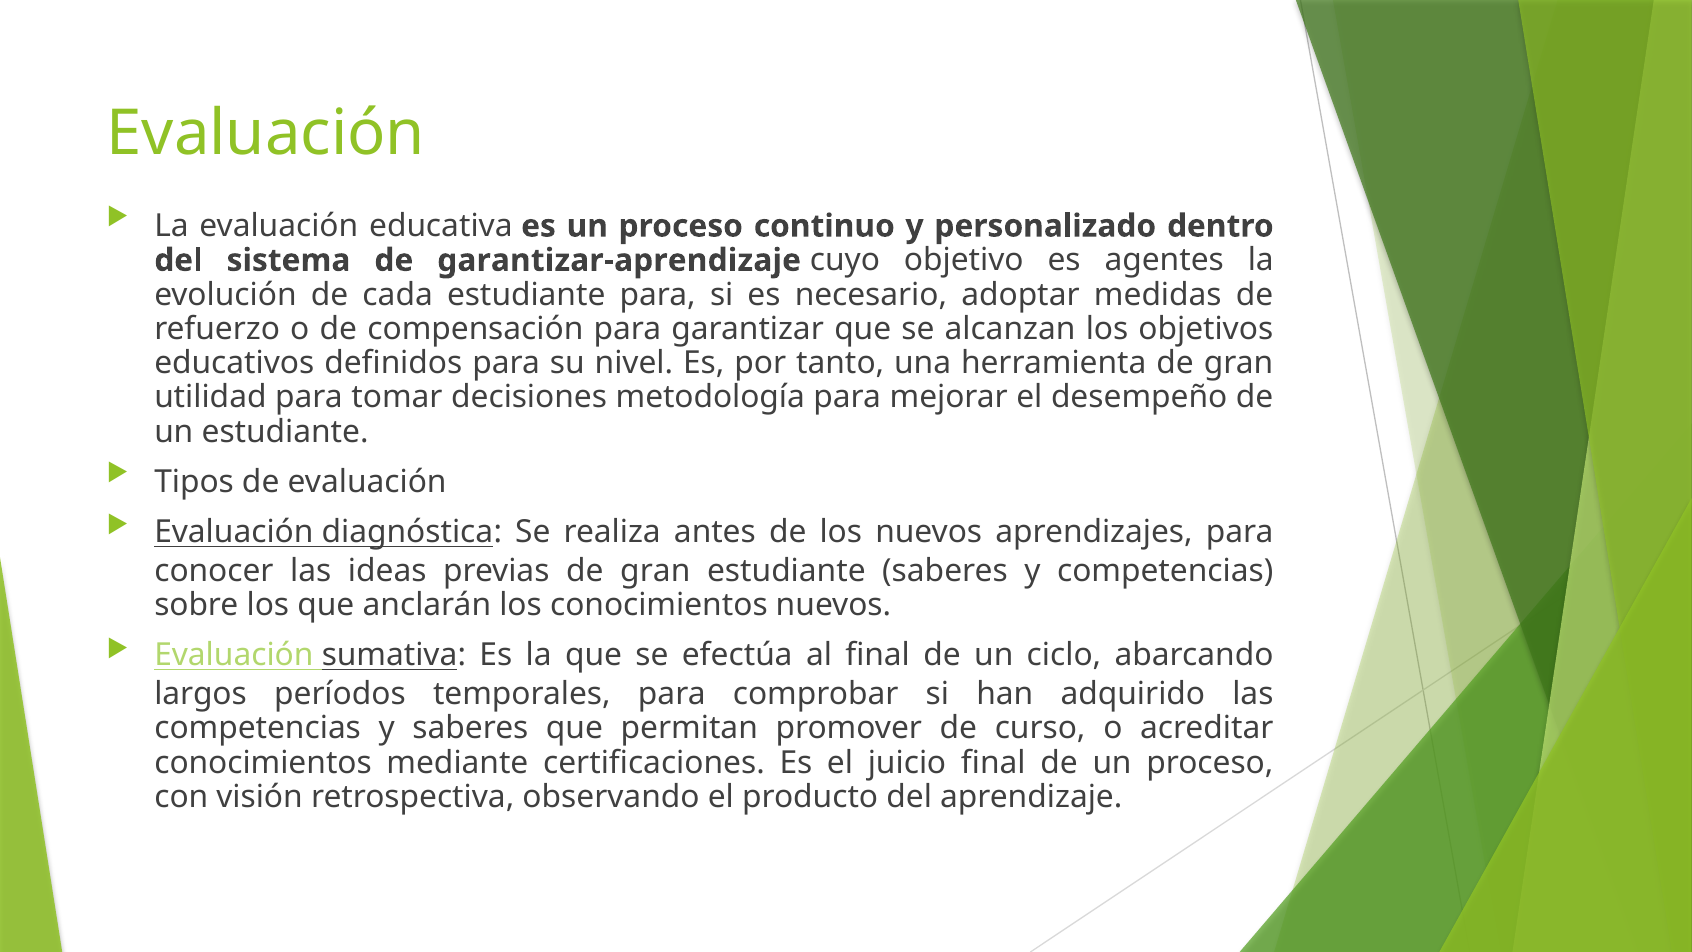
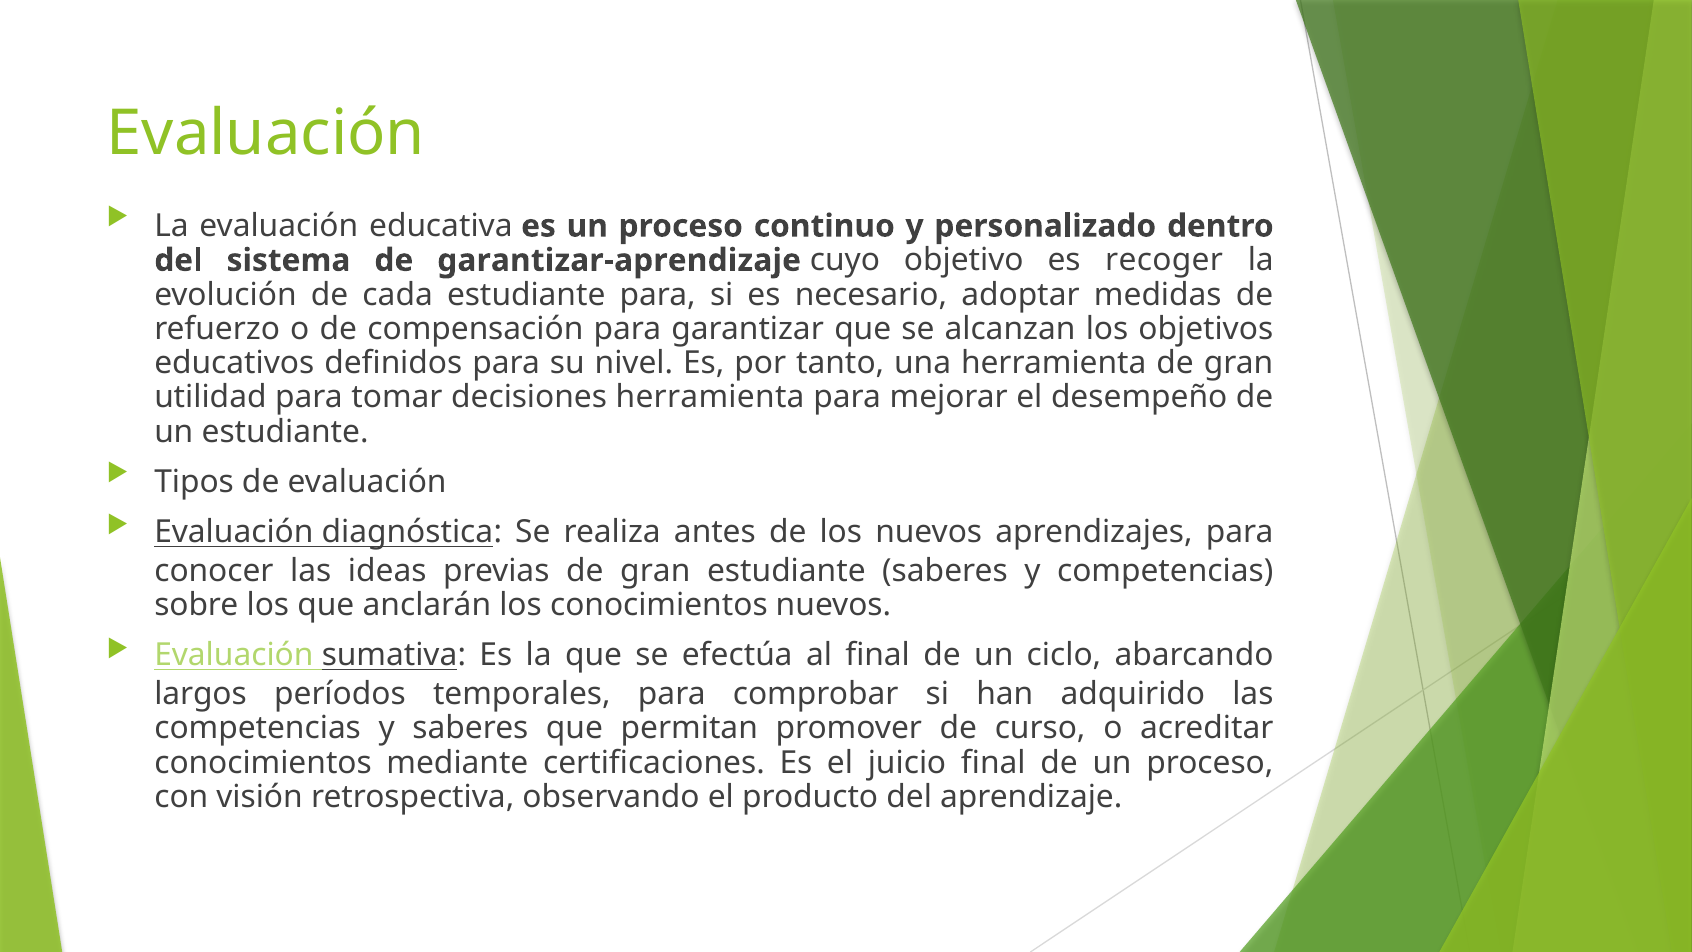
agentes: agentes -> recoger (1164, 260)
decisiones metodología: metodología -> herramienta (710, 397)
